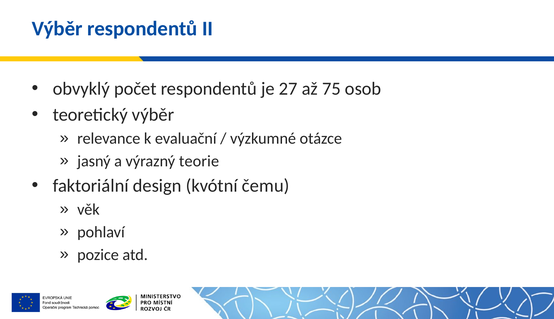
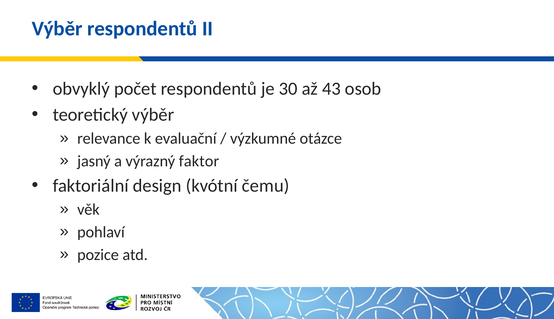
27: 27 -> 30 (288, 89)
75: 75 -> 43 (331, 89)
teorie: teorie -> faktor (199, 161)
